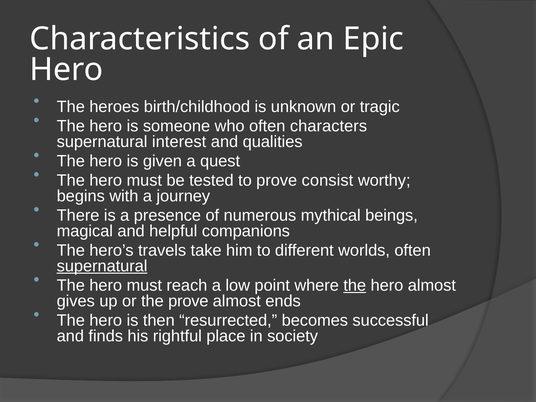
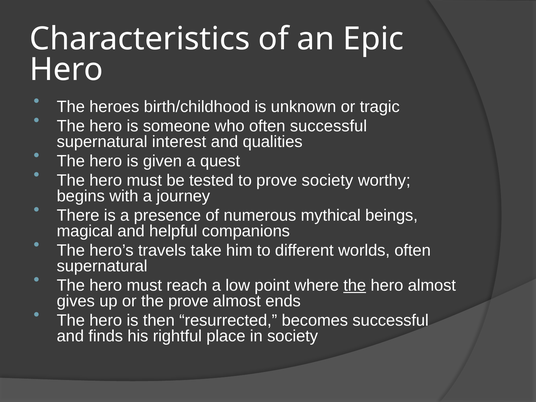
often characters: characters -> successful (328, 126)
prove consist: consist -> society (327, 180)
supernatural underline: present -> none (102, 266)
